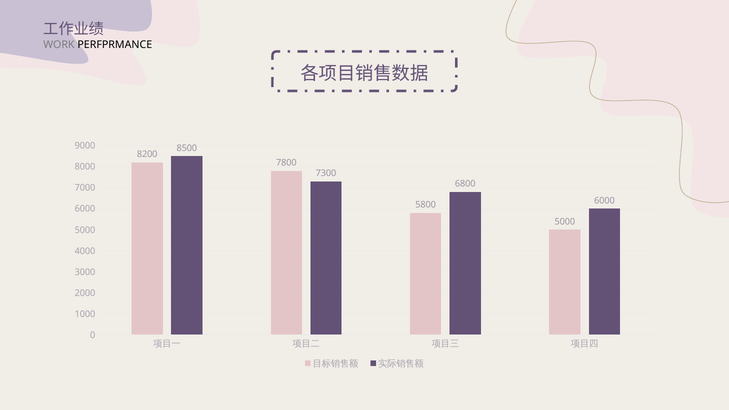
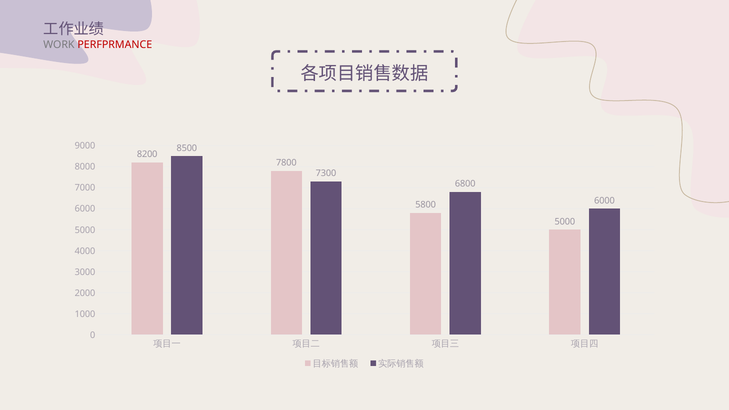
PERFPRMANCE colour: black -> red (115, 45)
